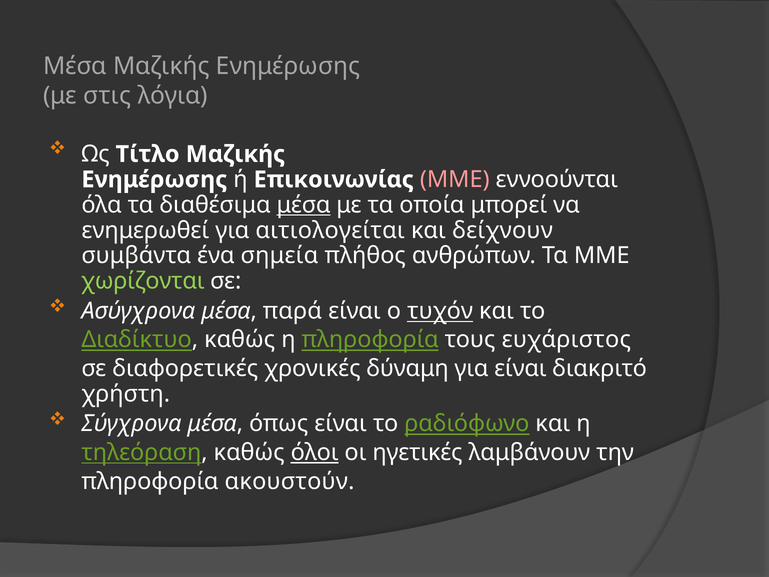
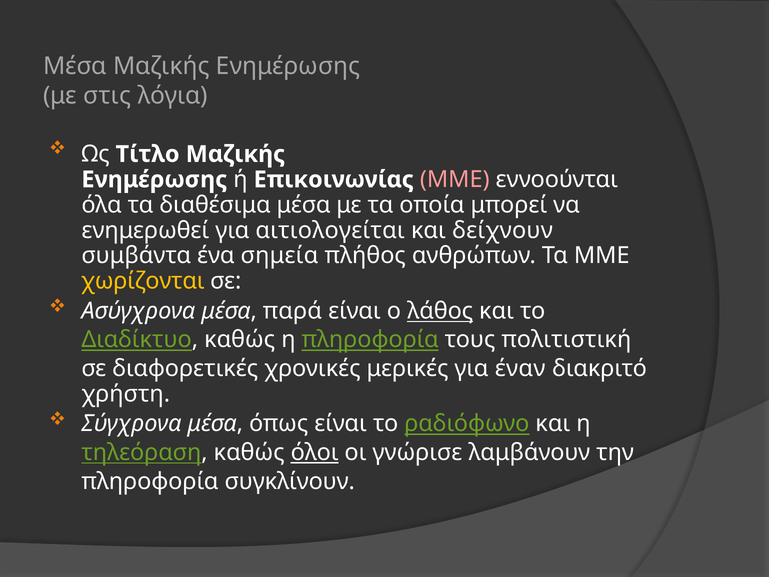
μέσα underline: present -> none (304, 205)
χωρίζονται colour: light green -> yellow (143, 281)
τυχόν: τυχόν -> λάθος (440, 311)
ευχάριστος: ευχάριστος -> πολιτιστική (566, 340)
δύναμη: δύναμη -> μερικές (407, 368)
για είναι: είναι -> έναν (520, 368)
ηγετικές: ηγετικές -> γνώρισε (417, 452)
ακουστούν: ακουστούν -> συγκλίνουν (290, 481)
